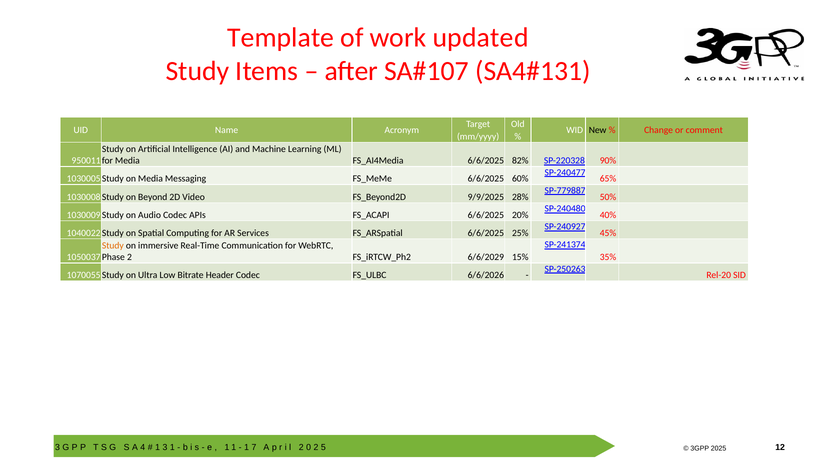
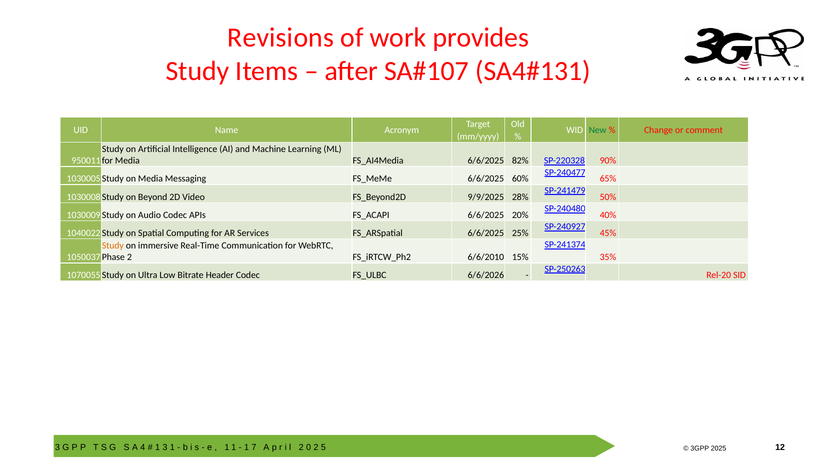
Template: Template -> Revisions (281, 38)
updated: updated -> provides (481, 38)
New colour: black -> green (598, 130)
SP-779887: SP-779887 -> SP-241479 (565, 191)
6/6/2029: 6/6/2029 -> 6/6/2010 (486, 257)
